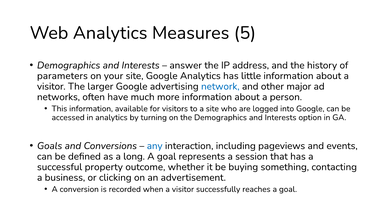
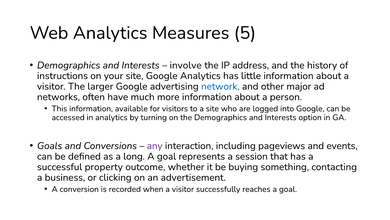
answer: answer -> involve (186, 65)
parameters: parameters -> instructions (62, 76)
any colour: blue -> purple (155, 145)
